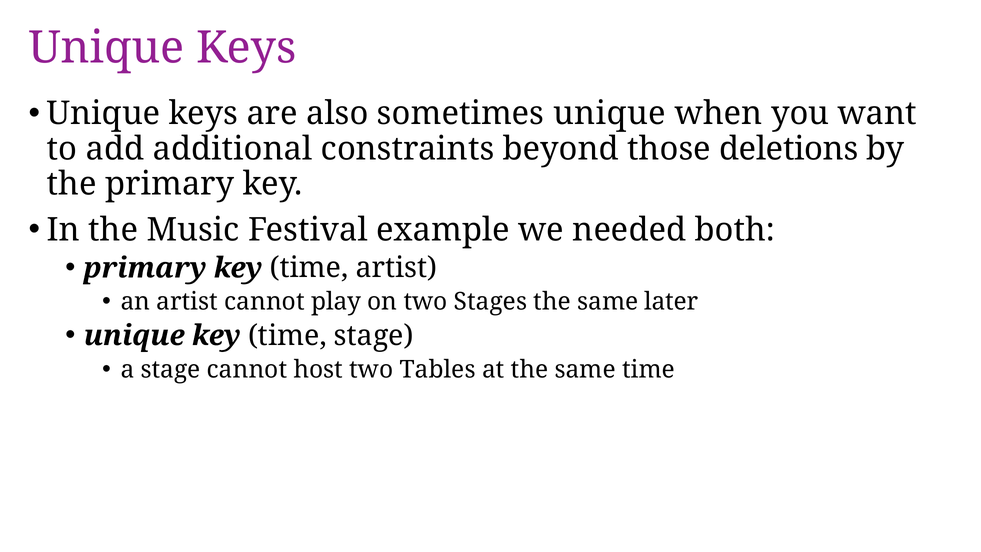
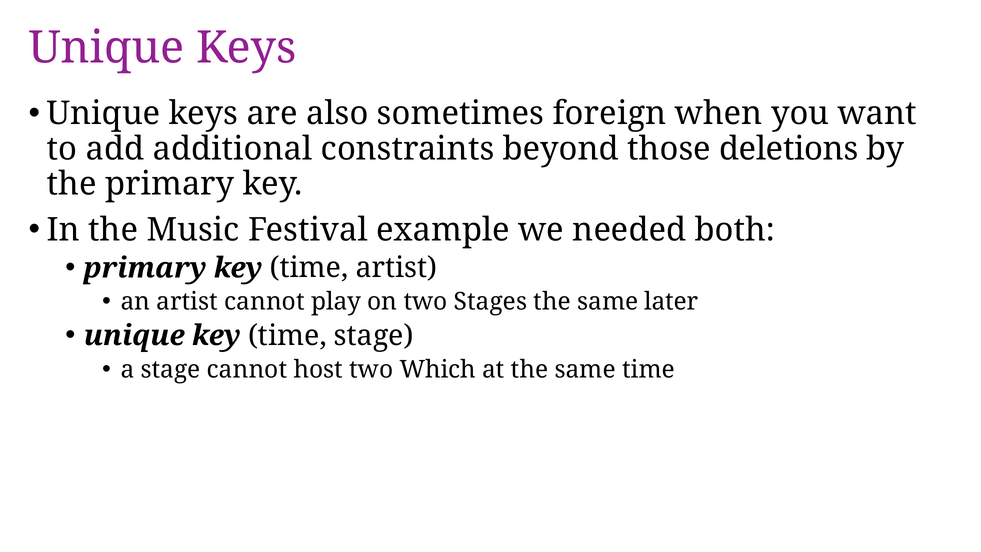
sometimes unique: unique -> foreign (610, 113)
Tables: Tables -> Which (438, 369)
